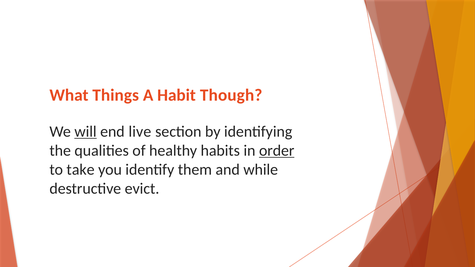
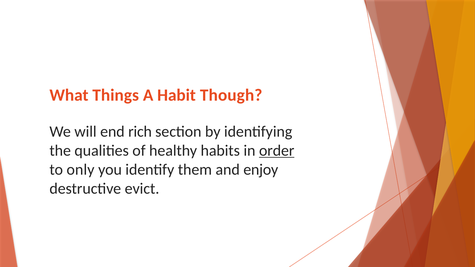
will underline: present -> none (86, 132)
live: live -> rich (140, 132)
take: take -> only (80, 170)
while: while -> enjoy (261, 170)
